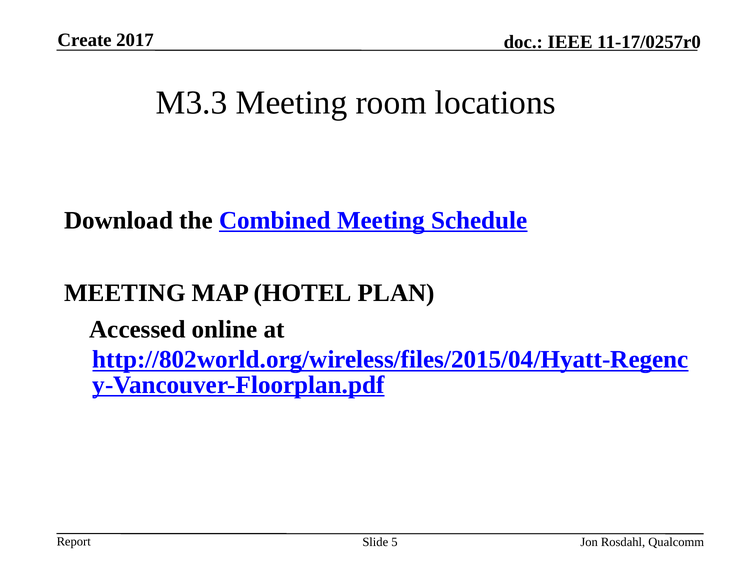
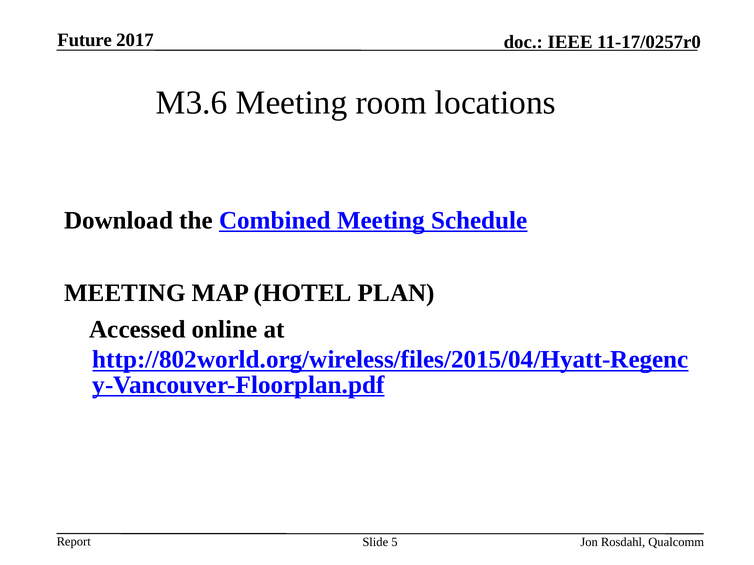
Create: Create -> Future (85, 40)
M3.3: M3.3 -> M3.6 (192, 103)
